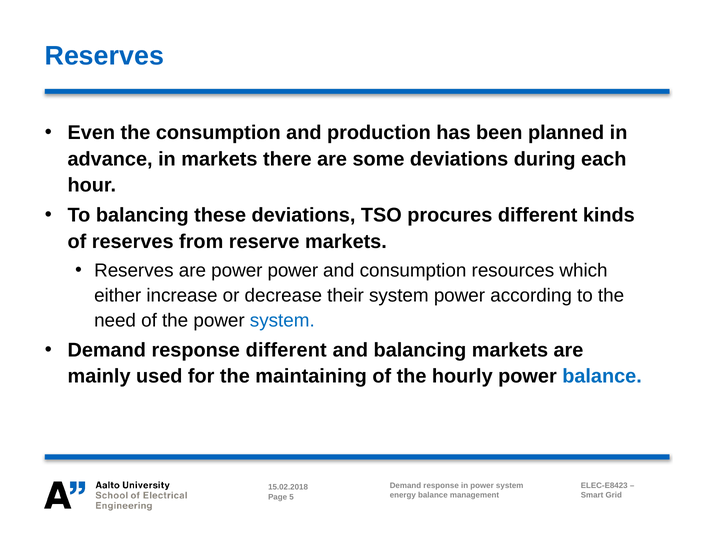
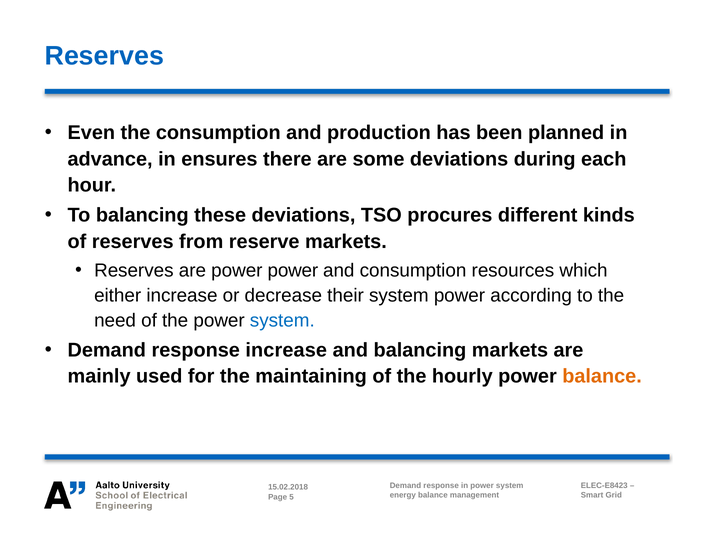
in markets: markets -> ensures (219, 159)
response different: different -> increase (286, 350)
balance colour: blue -> orange (602, 377)
